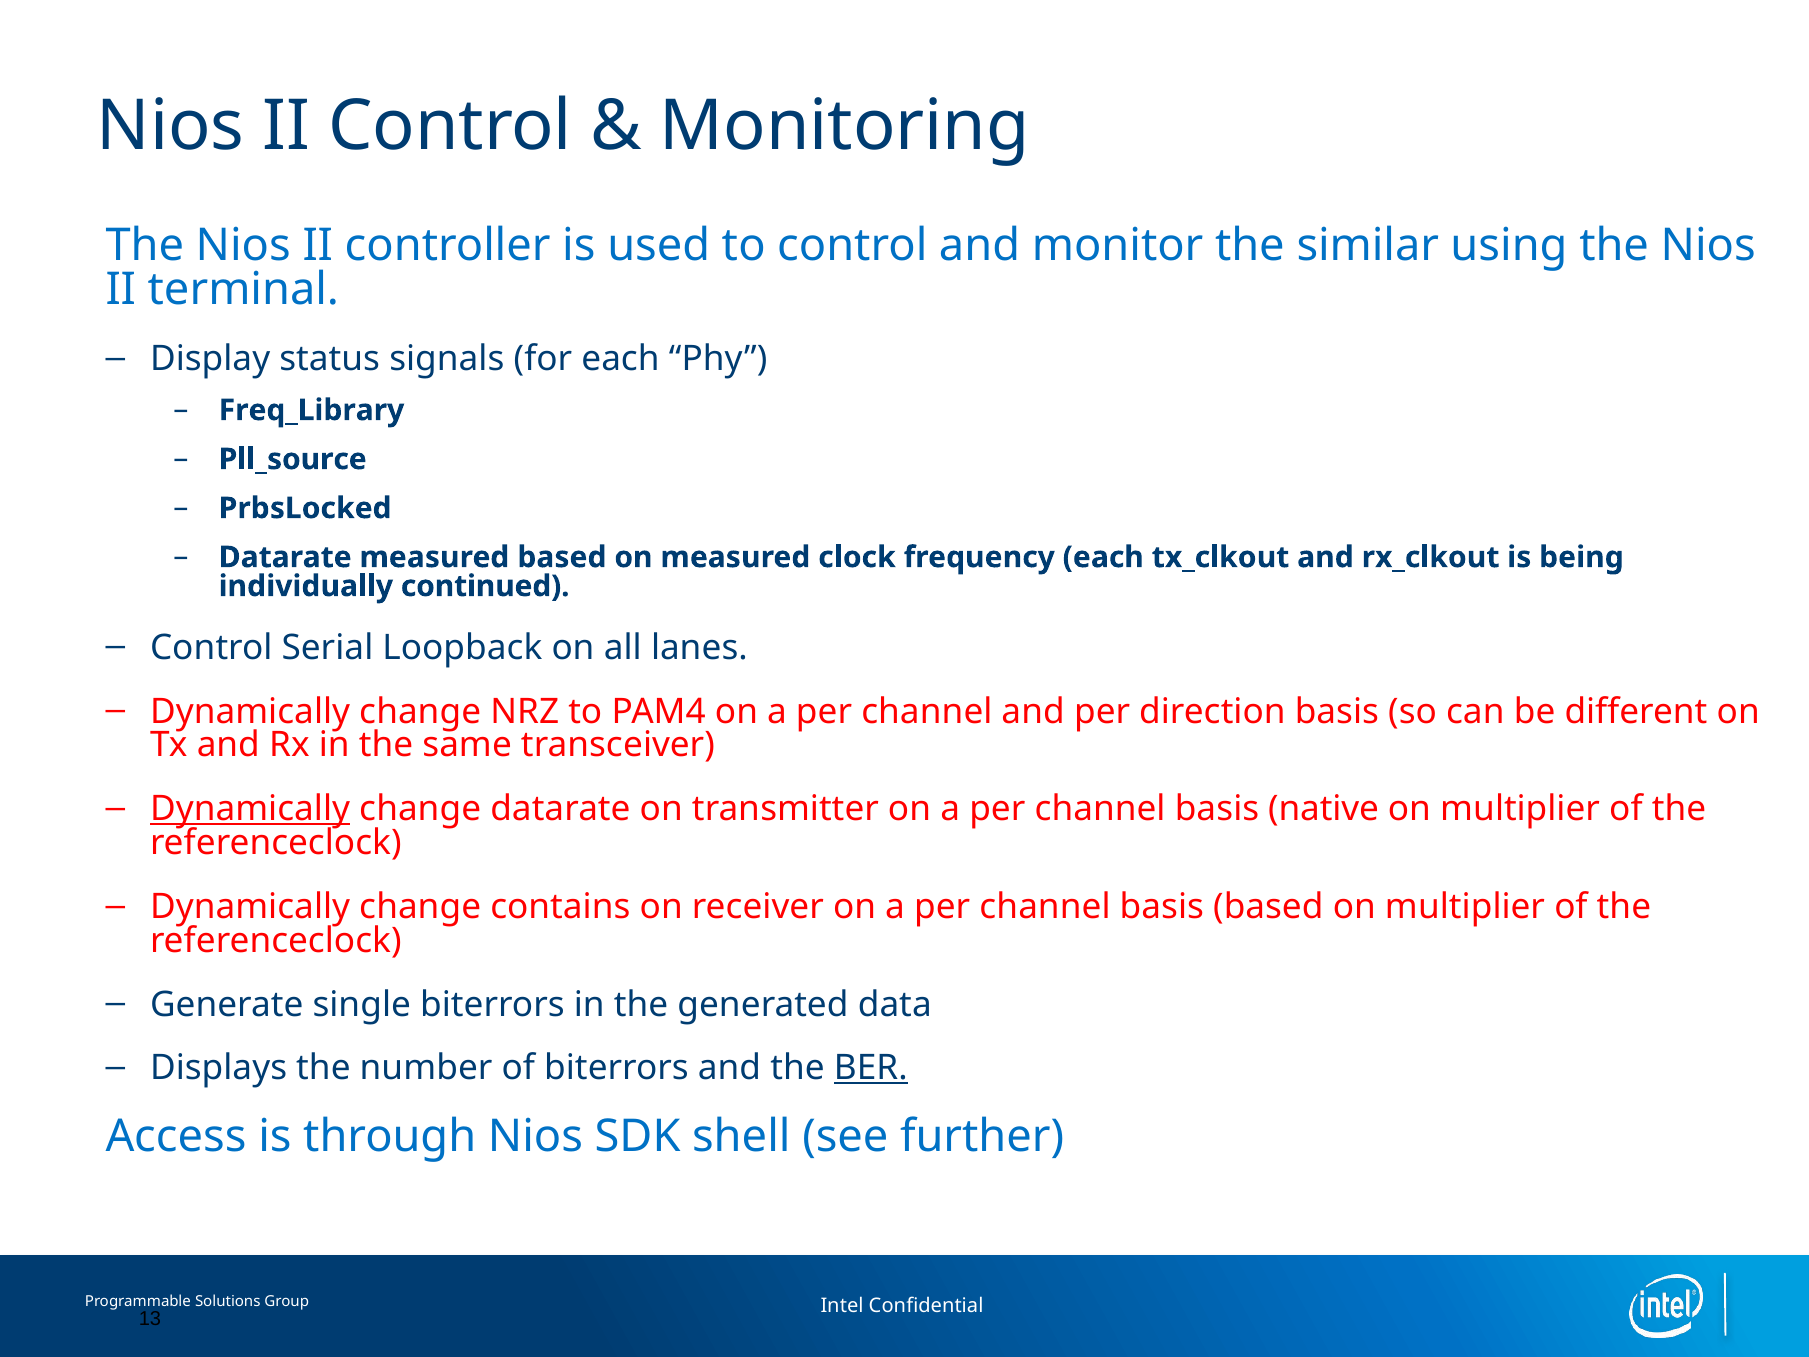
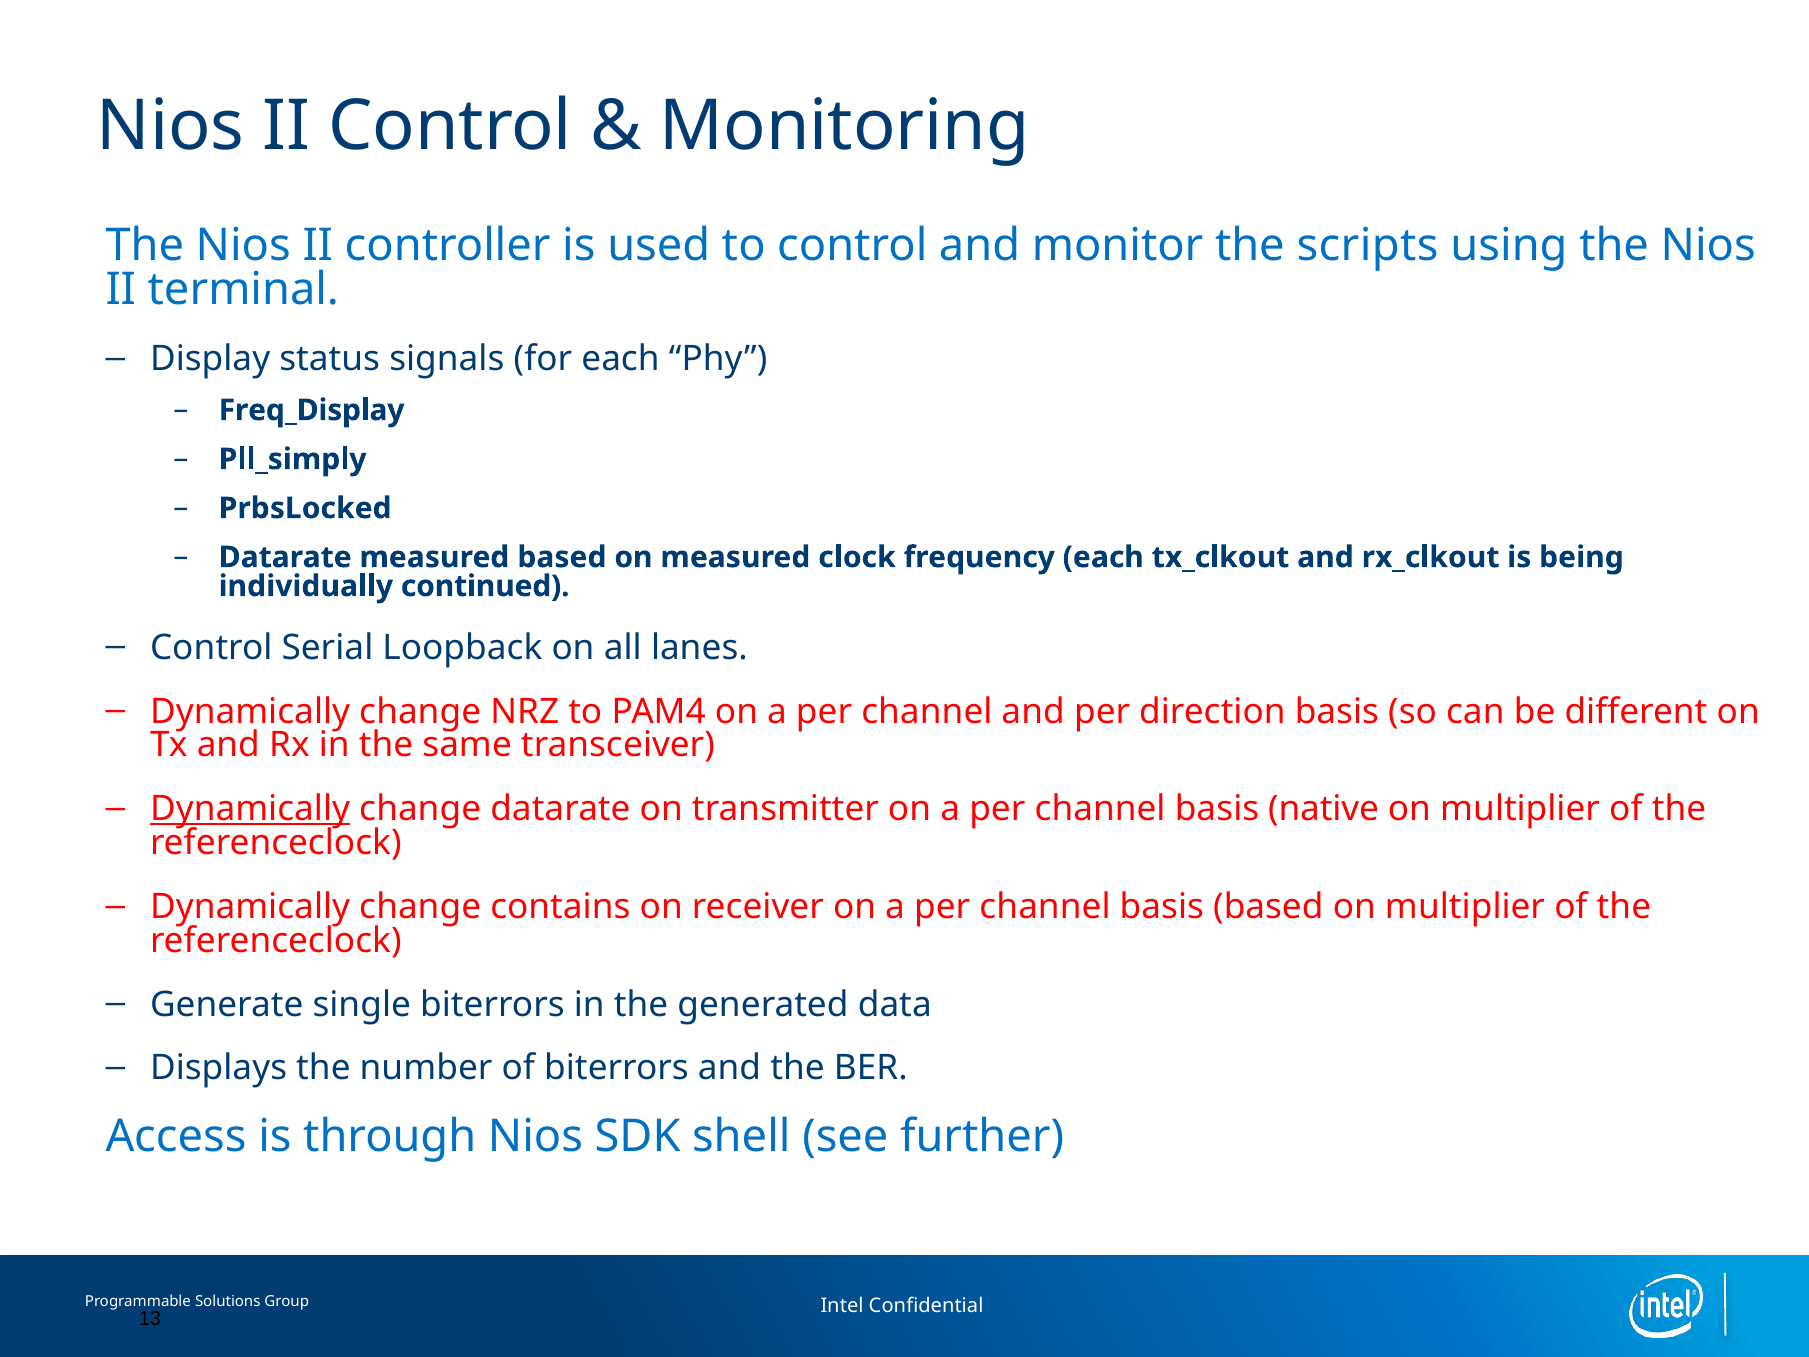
similar: similar -> scripts (1367, 246)
Freq_Library: Freq_Library -> Freq_Display (312, 410)
Pll_source: Pll_source -> Pll_simply (293, 459)
BER underline: present -> none (871, 1068)
